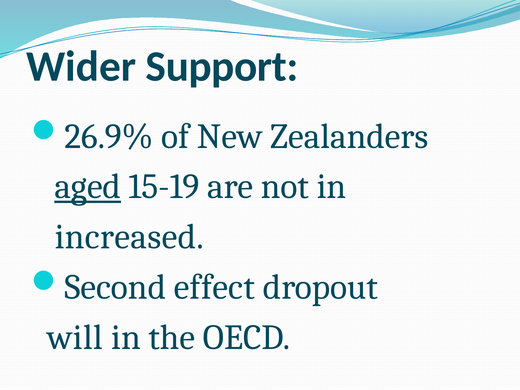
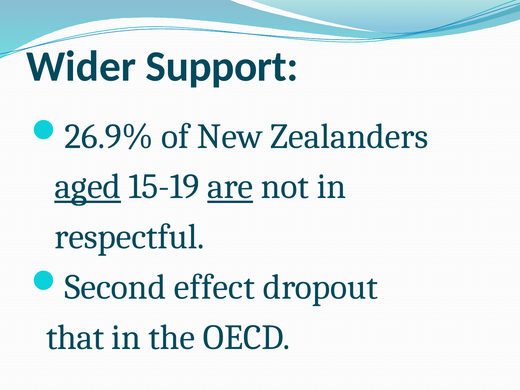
are underline: none -> present (230, 187)
increased: increased -> respectful (129, 237)
will: will -> that (75, 337)
